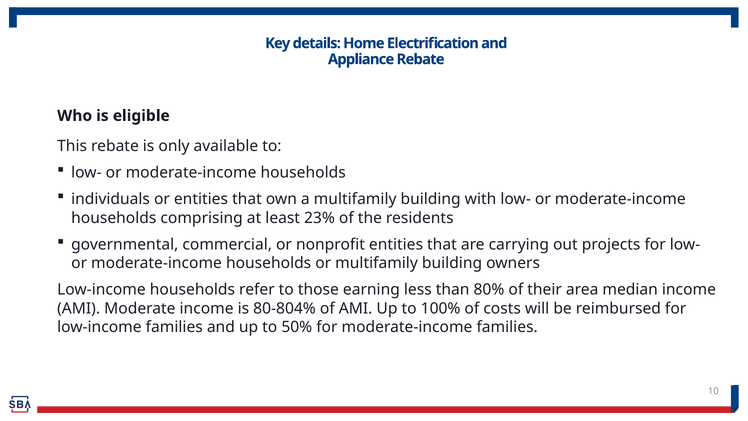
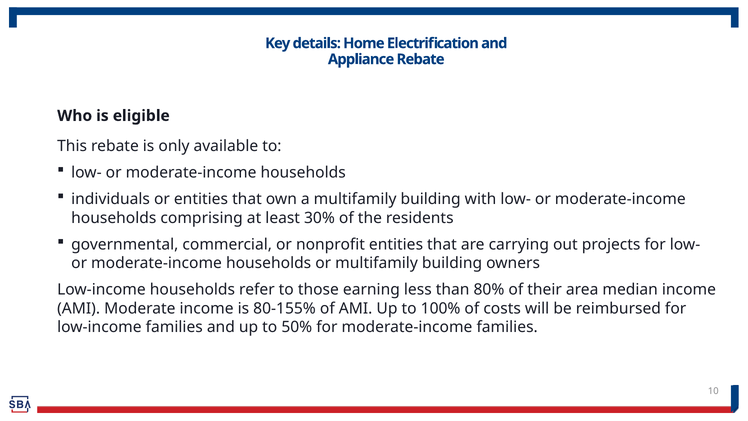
23%: 23% -> 30% (319, 218)
80-804%: 80-804% -> 80-155% (285, 308)
